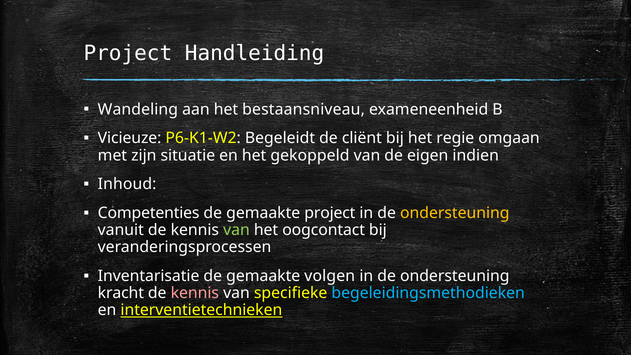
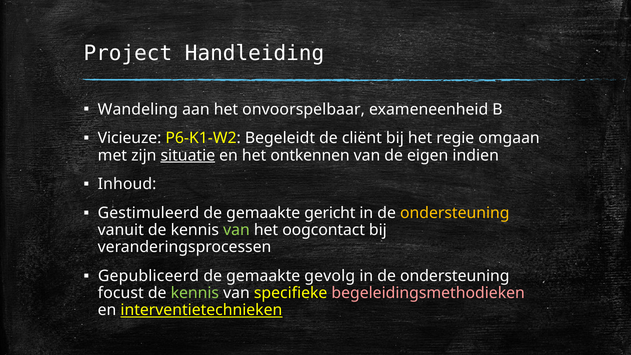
bestaansniveau: bestaansniveau -> onvoorspelbaar (304, 109)
situatie underline: none -> present (188, 155)
gekoppeld: gekoppeld -> ontkennen (310, 155)
Competenties: Competenties -> Gestimuleerd (149, 213)
gemaakte project: project -> gericht (330, 213)
Inventarisatie: Inventarisatie -> Gepubliceerd (148, 276)
volgen: volgen -> gevolg (330, 276)
kracht: kracht -> focust (121, 293)
kennis colour: pink -> light green (195, 293)
begeleidingsmethodieken colour: light blue -> pink (428, 293)
